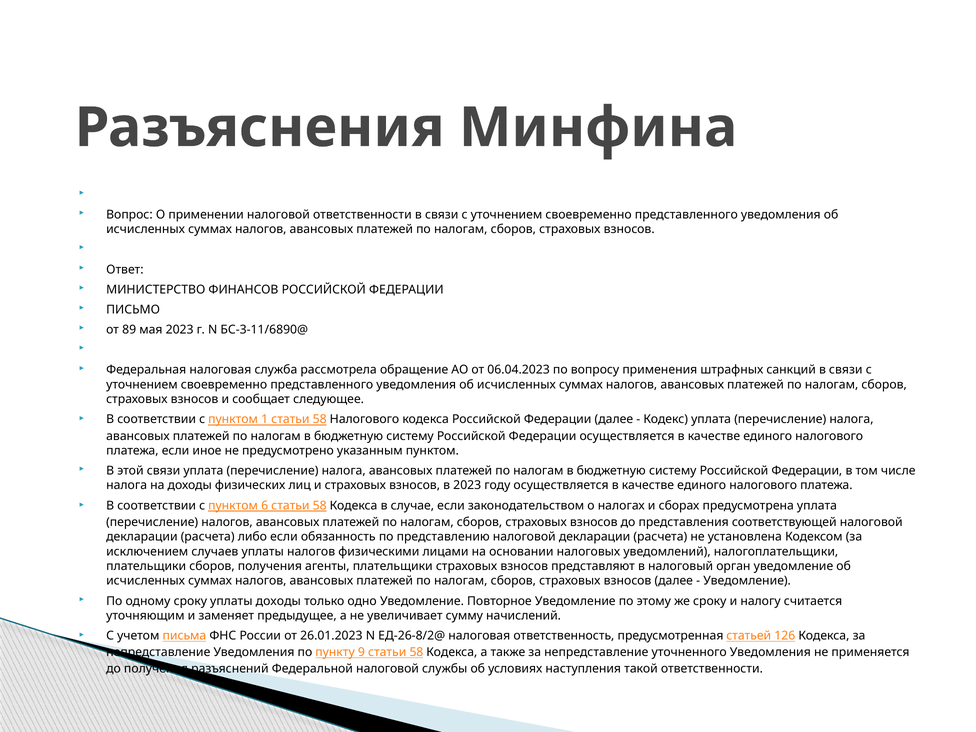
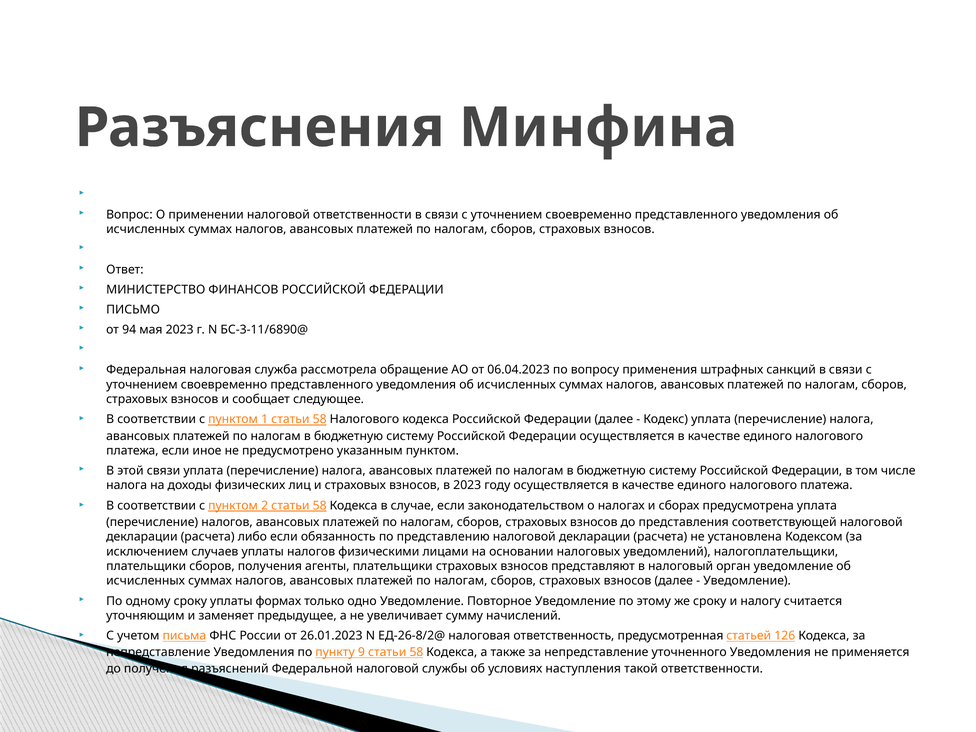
89: 89 -> 94 (129, 330)
6: 6 -> 2 (265, 506)
уплаты доходы: доходы -> формах (278, 601)
